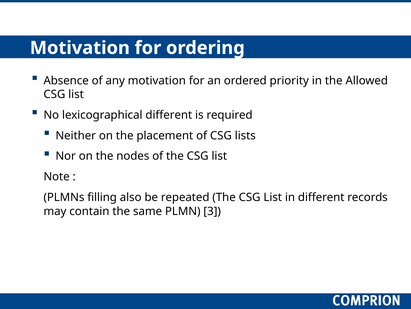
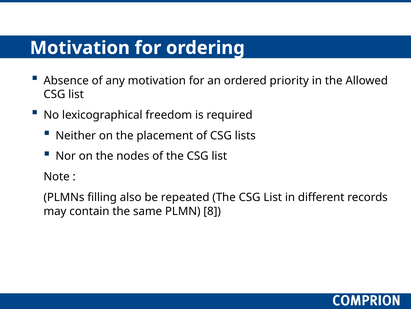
lexicographical different: different -> freedom (169, 115)
3: 3 -> 8 (212, 211)
